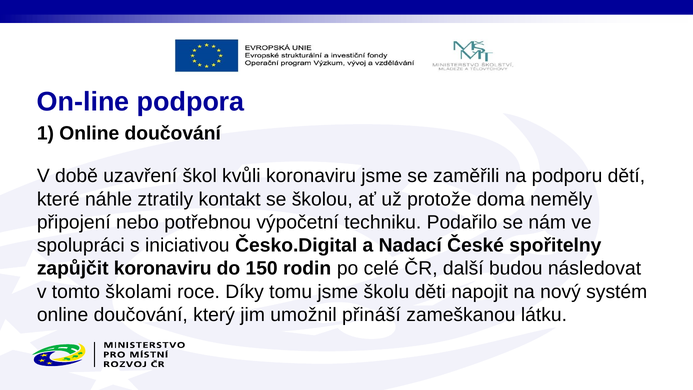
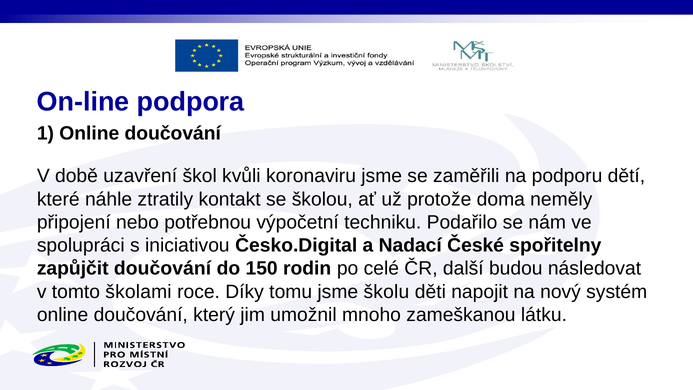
zapůjčit koronaviru: koronaviru -> doučování (163, 268)
přináší: přináší -> mnoho (371, 315)
